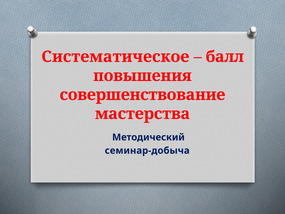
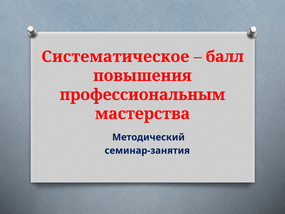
совершенствование: совершенствование -> профессиональным (142, 95)
семинар-добыча: семинар-добыча -> семинар-занятия (147, 150)
